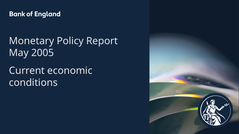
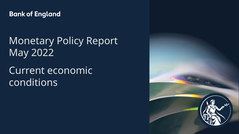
2005: 2005 -> 2022 (43, 53)
